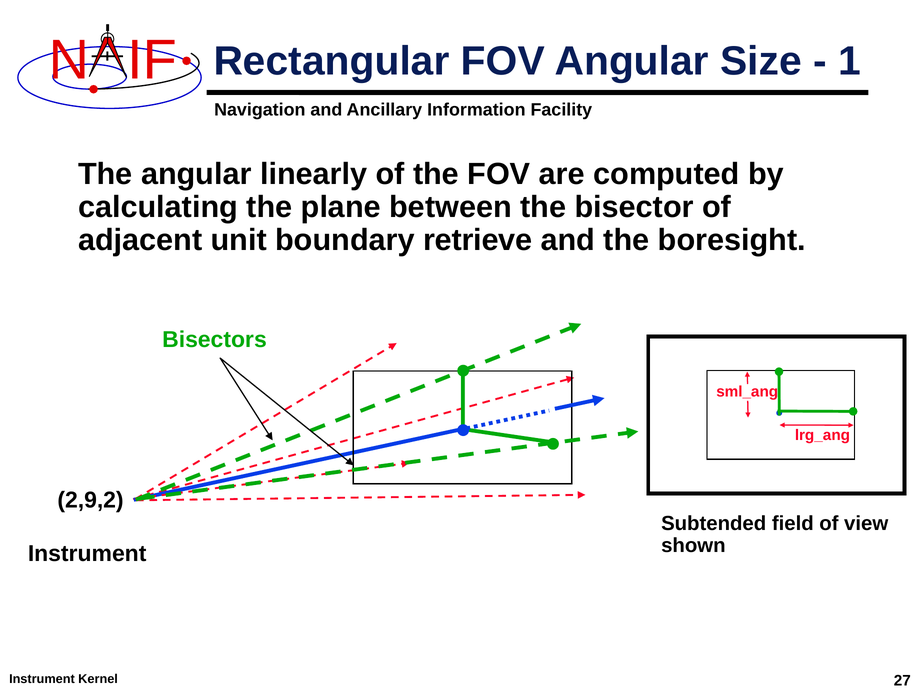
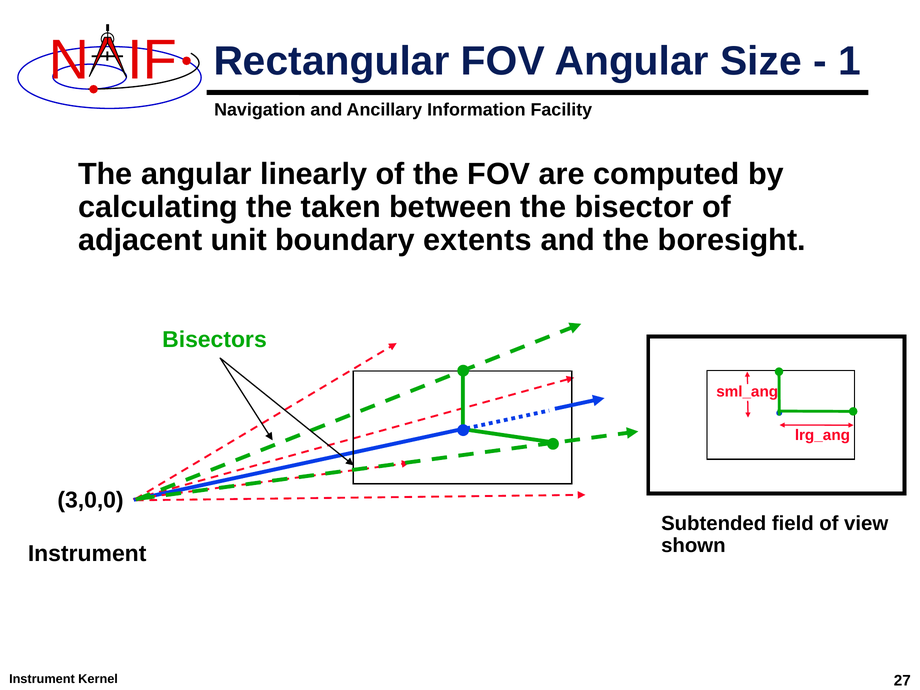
plane: plane -> taken (341, 207)
retrieve: retrieve -> extents (478, 240)
2,9,2: 2,9,2 -> 3,0,0 (91, 500)
